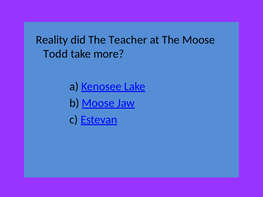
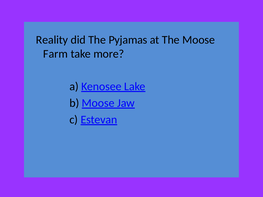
Teacher: Teacher -> Pyjamas (128, 40)
Todd: Todd -> Farm (56, 54)
